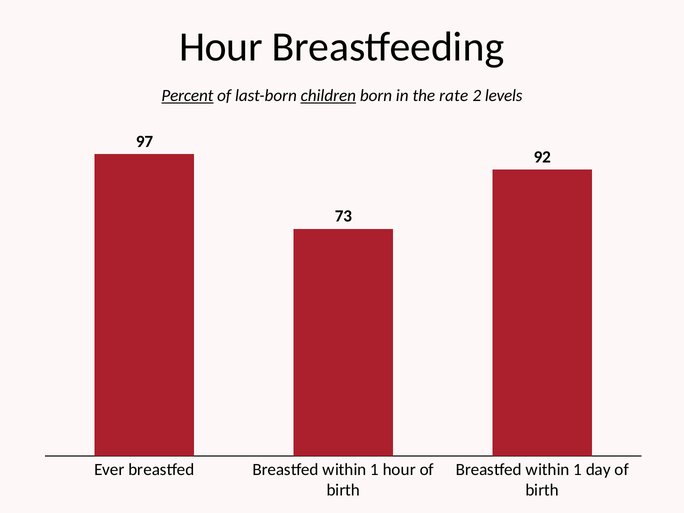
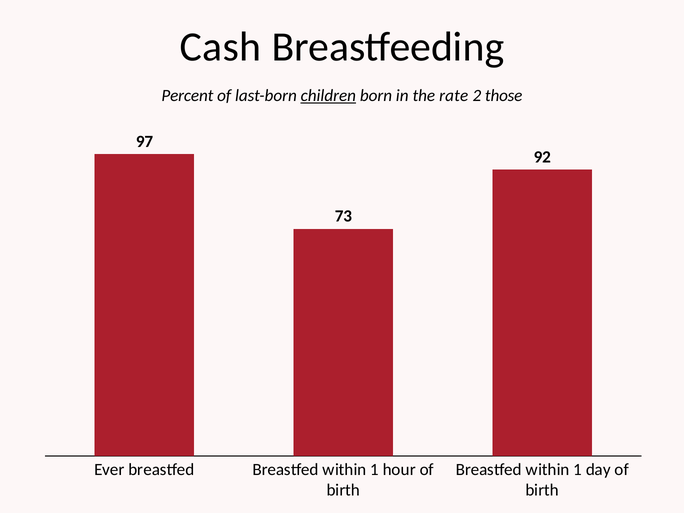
Hour: Hour -> Cash (220, 47)
Percent underline: present -> none (187, 96)
levels: levels -> those (504, 96)
